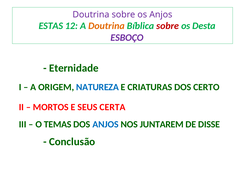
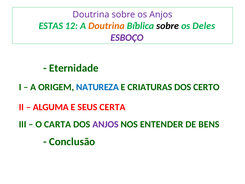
sobre colour: red -> black (168, 26)
Desta: Desta -> Deles (204, 26)
MORTOS: MORTOS -> ALGUMA (51, 107)
TEMAS: TEMAS -> CARTA (58, 124)
ANJOS colour: blue -> purple (105, 124)
JUNTAREM: JUNTAREM -> ENTENDER (162, 124)
DISSE: DISSE -> BENS (209, 124)
